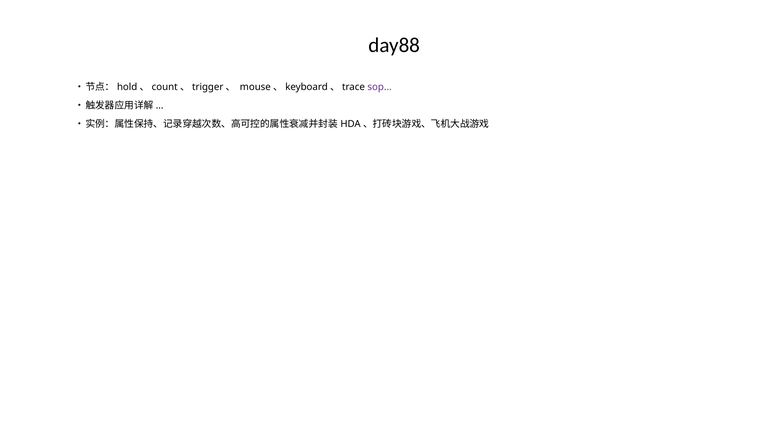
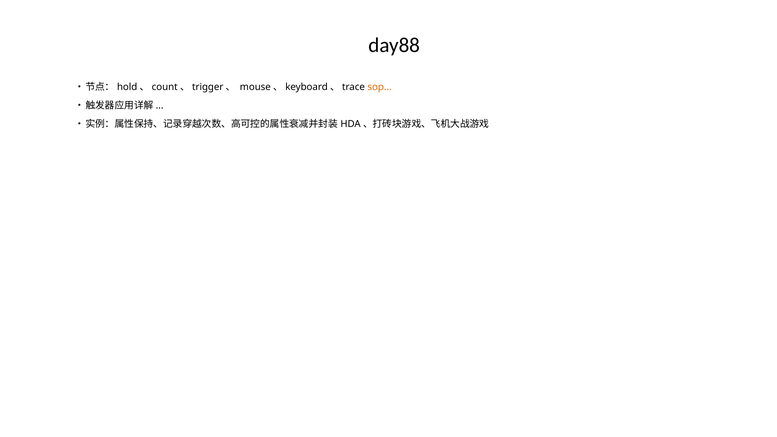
sop colour: purple -> orange (380, 87)
